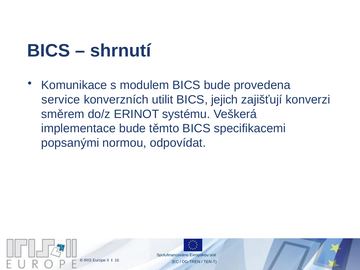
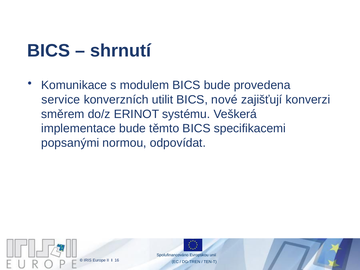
jejich: jejich -> nové (224, 100)
